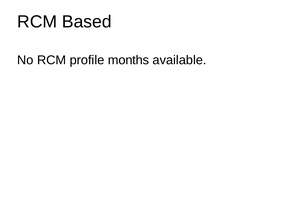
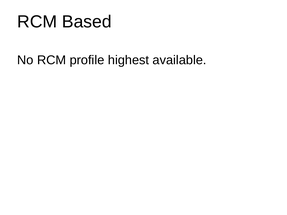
months: months -> highest (128, 60)
